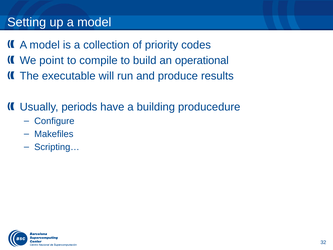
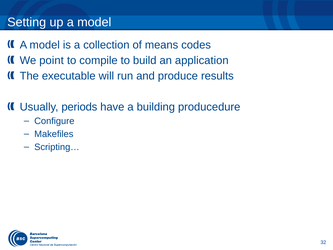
priority: priority -> means (162, 45)
operational: operational -> application (202, 60)
